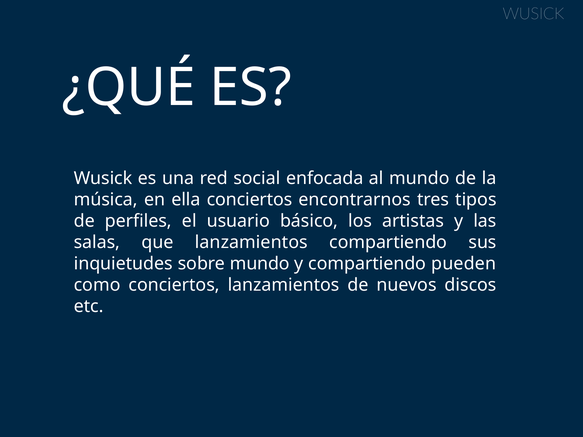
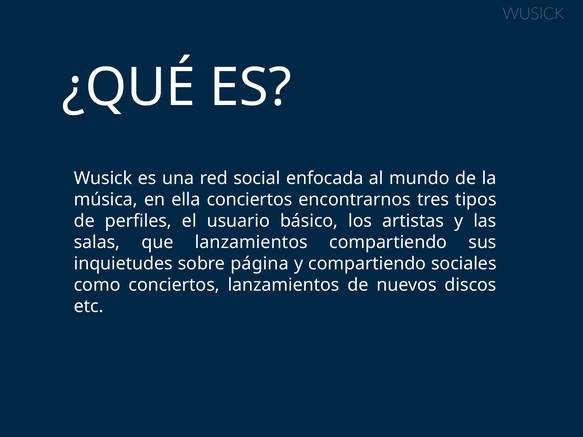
sobre mundo: mundo -> página (260, 264)
pueden: pueden -> sociales (464, 264)
